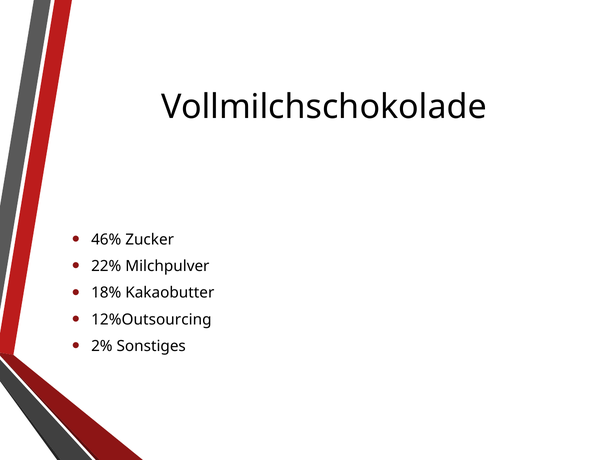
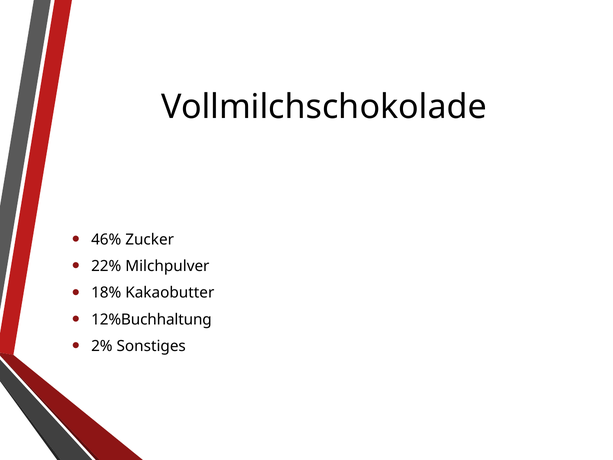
12%Outsourcing: 12%Outsourcing -> 12%Buchhaltung (151, 319)
